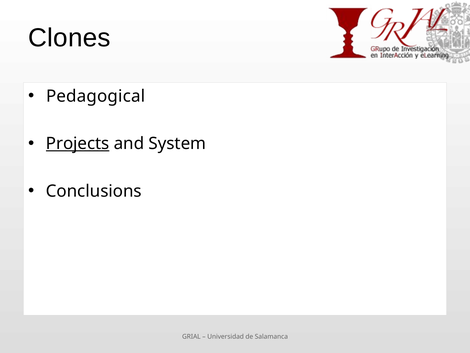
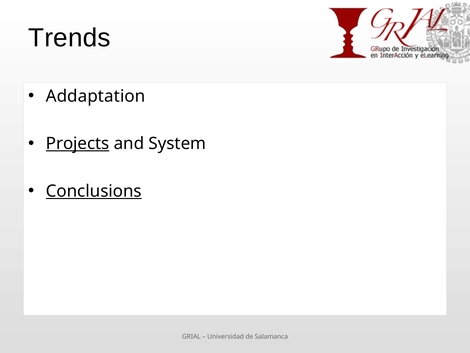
Clones: Clones -> Trends (69, 38)
Pedagogical: Pedagogical -> Addaptation (96, 96)
Conclusions underline: none -> present (94, 191)
